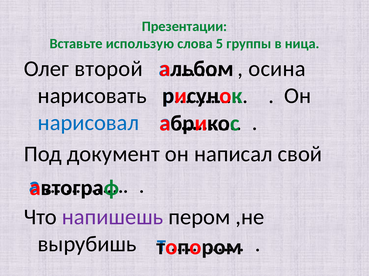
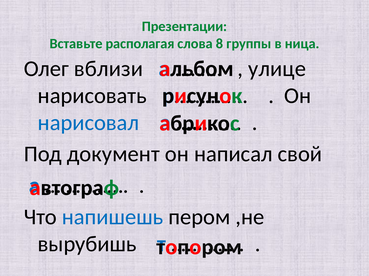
использую: использую -> располагая (140, 44)
5: 5 -> 8 (220, 44)
второй: второй -> вблизи (109, 69)
осина: осина -> улице (277, 69)
напишешь colour: purple -> blue (113, 218)
